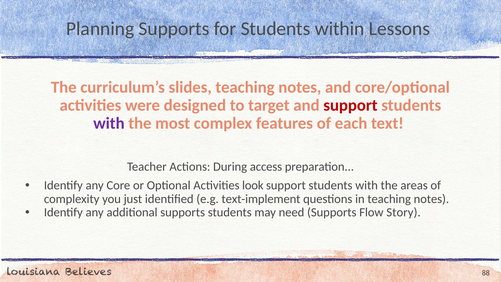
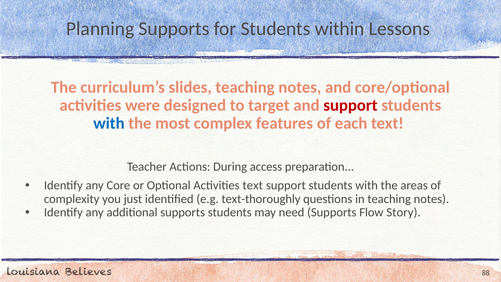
with colour: purple -> blue (109, 123)
Activities look: look -> text (253, 185)
text-implement: text-implement -> text-thoroughly (261, 199)
